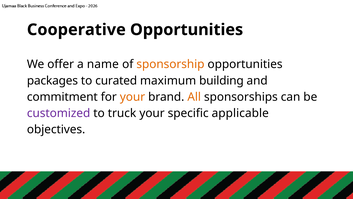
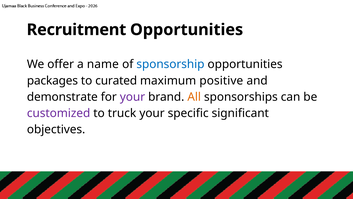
Cooperative: Cooperative -> Recruitment (76, 30)
sponsorship colour: orange -> blue (170, 64)
building: building -> positive (221, 80)
commitment: commitment -> demonstrate (62, 97)
your colour: orange -> purple (132, 97)
applicable: applicable -> significant (240, 113)
